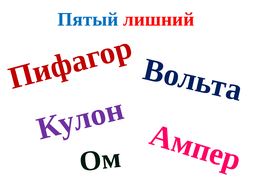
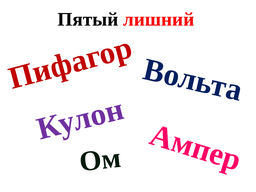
Пятый colour: blue -> black (88, 19)
